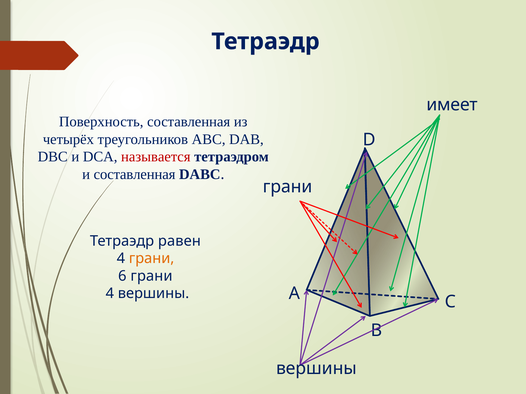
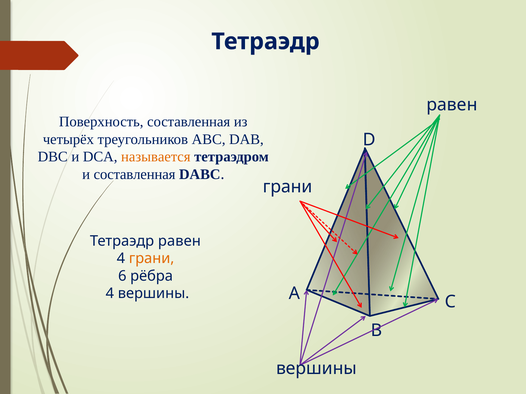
имеет: имеет -> равен (452, 105)
называется colour: red -> orange (156, 157)
6 грани: грани -> рёбра (152, 276)
